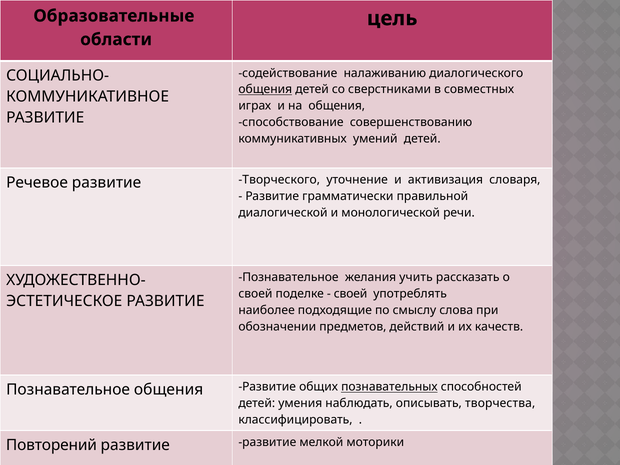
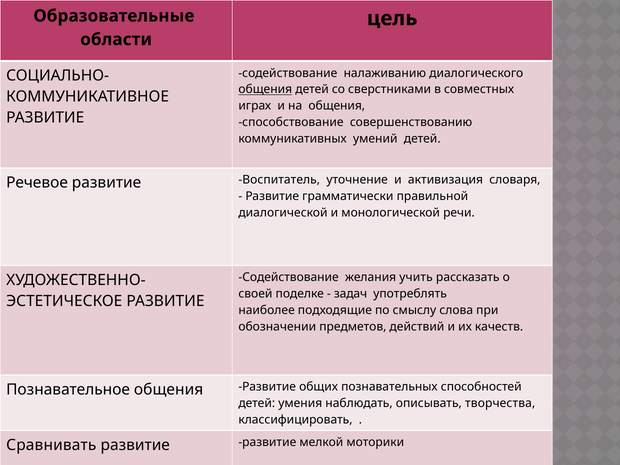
Творческого: Творческого -> Воспитатель (279, 180)
Познавательное: Познавательное -> Содействование (289, 277)
своей: своей -> задач (351, 294)
познавательных underline: present -> none (389, 387)
Повторений: Повторений -> Сравнивать (51, 445)
